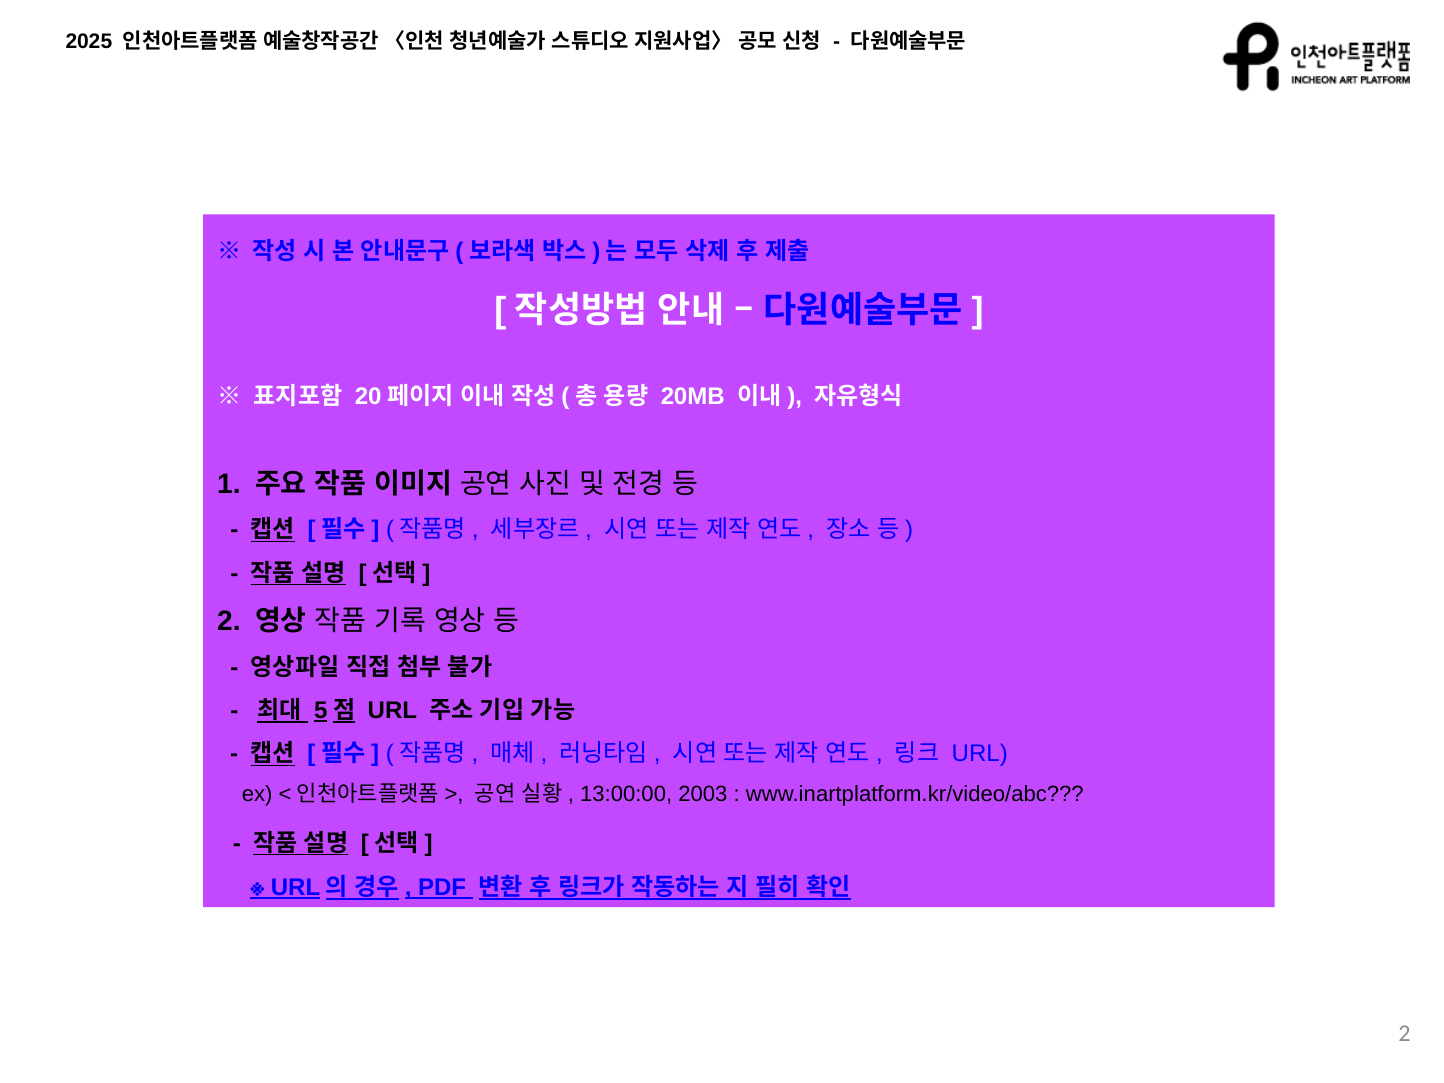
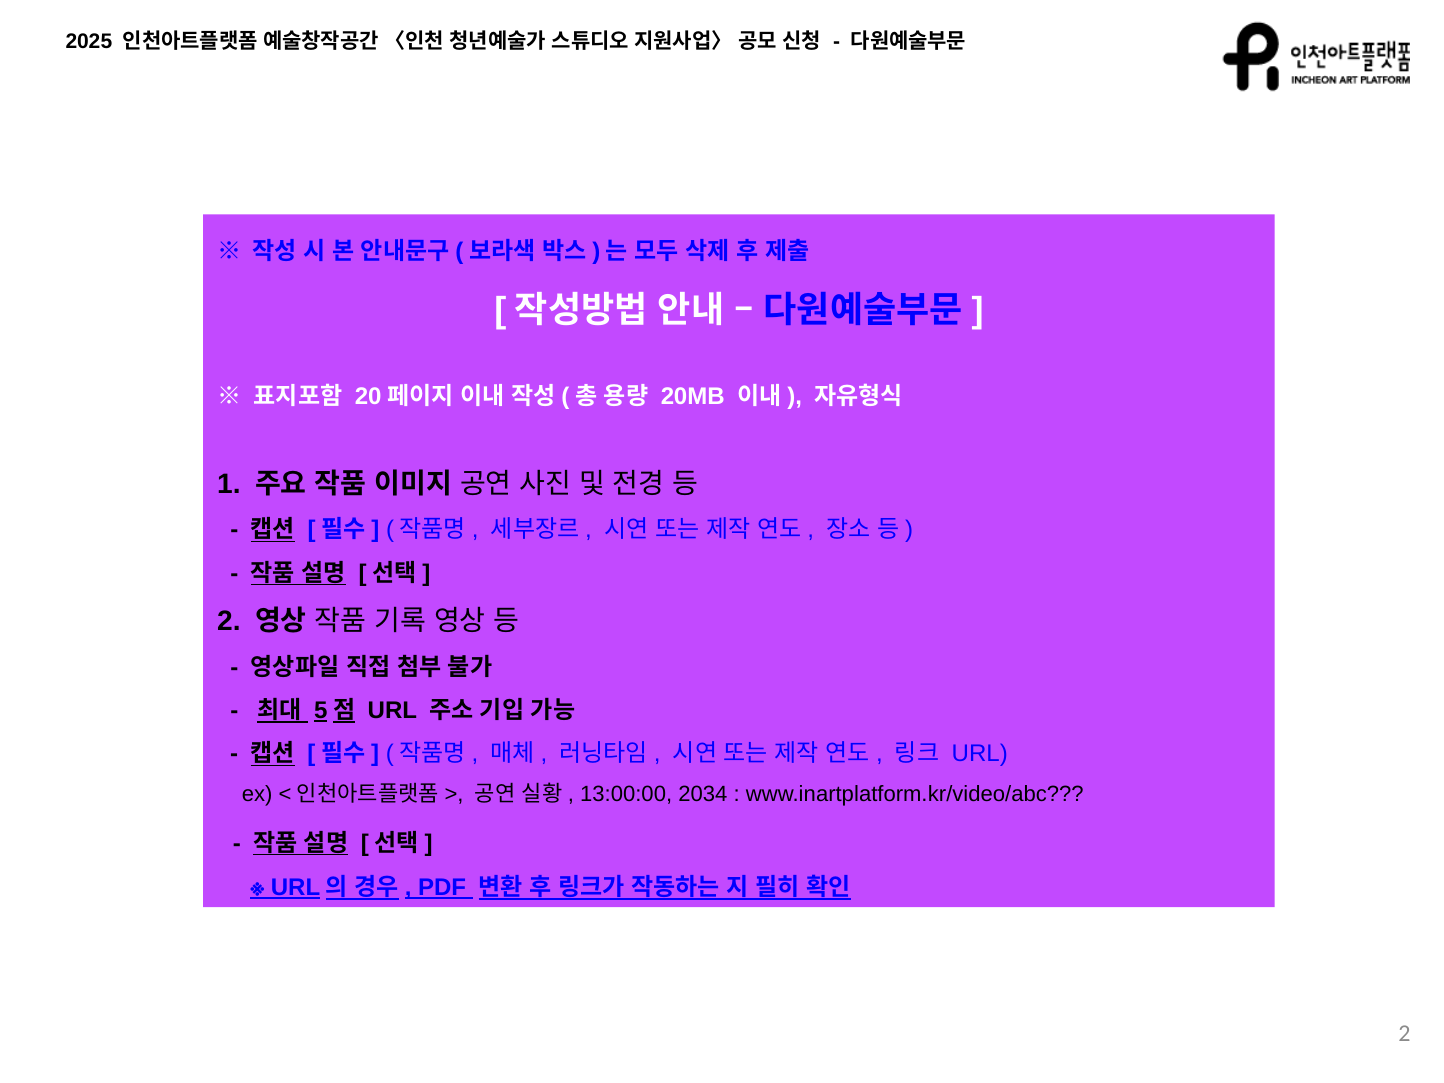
2003: 2003 -> 2034 (703, 795)
